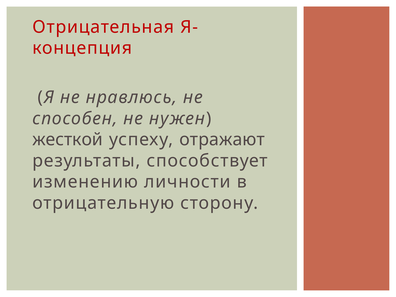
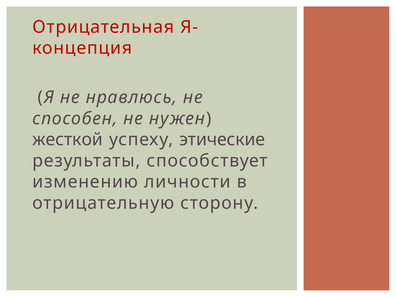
отражают: отражают -> этические (222, 140)
